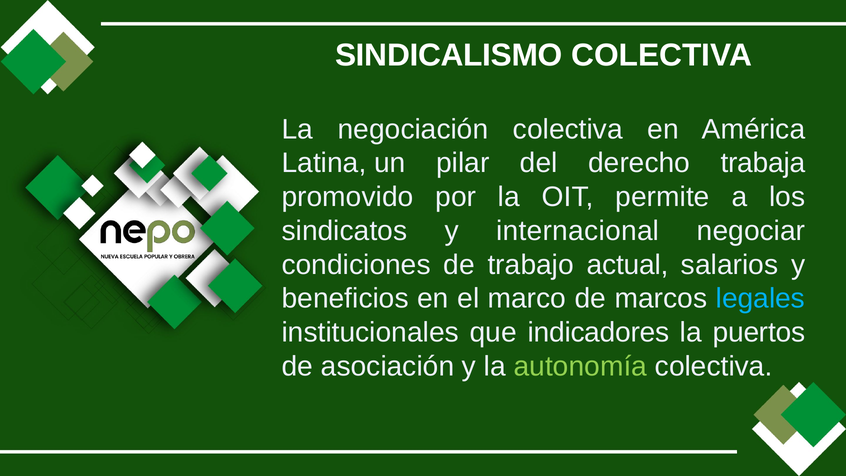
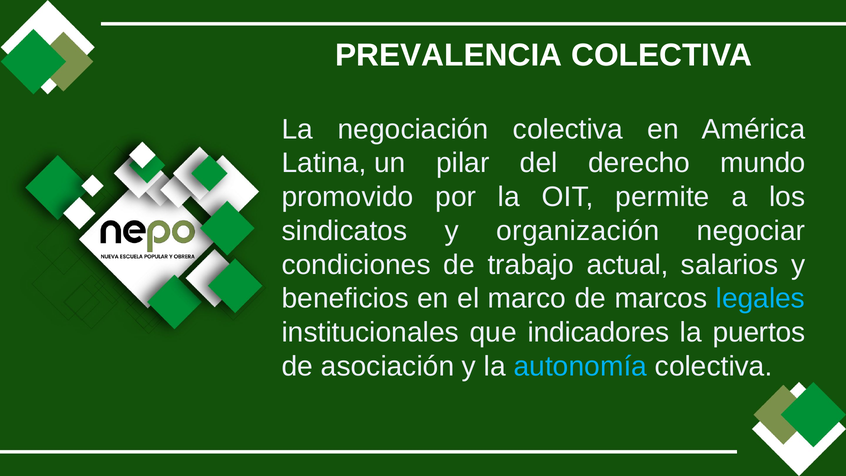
SINDICALISMO: SINDICALISMO -> PREVALENCIA (449, 55)
trabaja: trabaja -> mundo (763, 163)
internacional: internacional -> organización (578, 231)
autonomía colour: light green -> light blue (580, 366)
